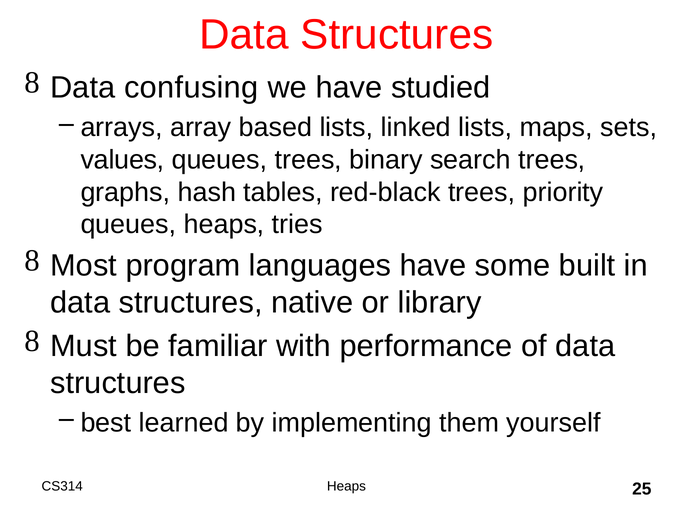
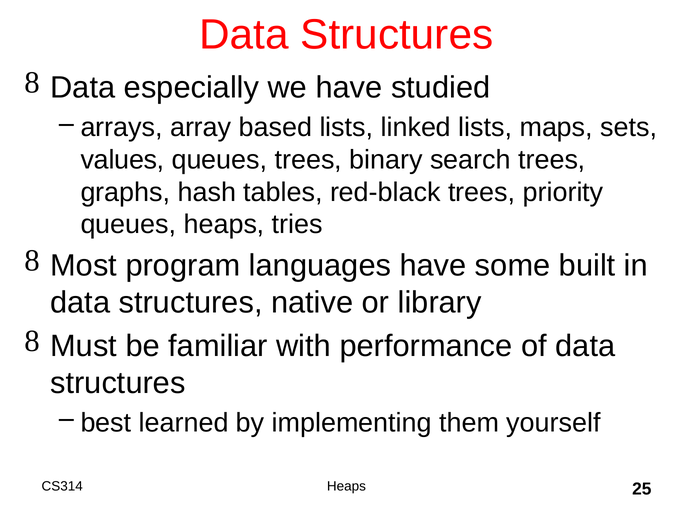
confusing: confusing -> especially (192, 88)
